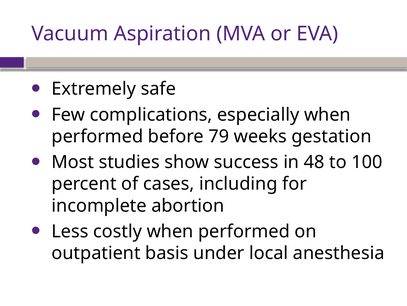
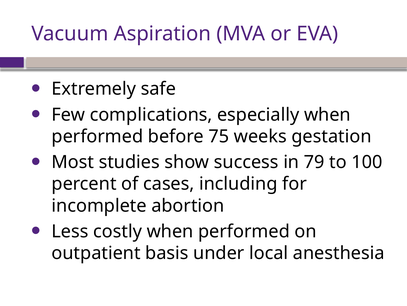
79: 79 -> 75 (219, 136)
48: 48 -> 79 (314, 162)
